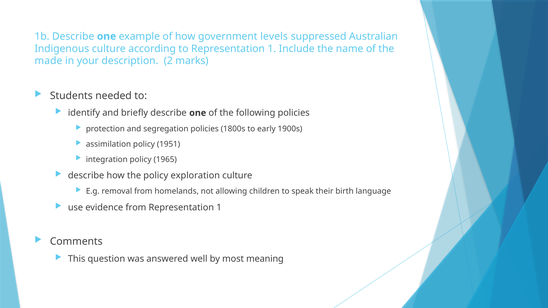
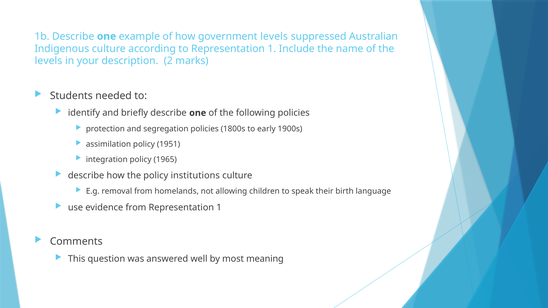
made: made -> levels (48, 61)
exploration: exploration -> institutions (195, 176)
